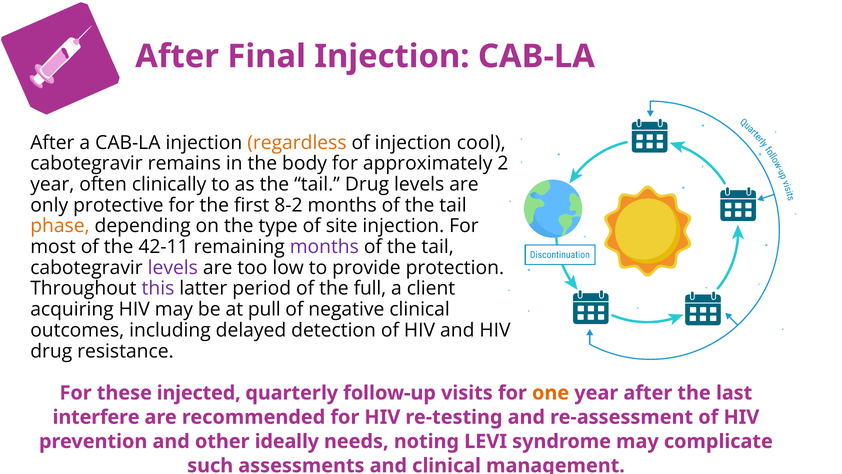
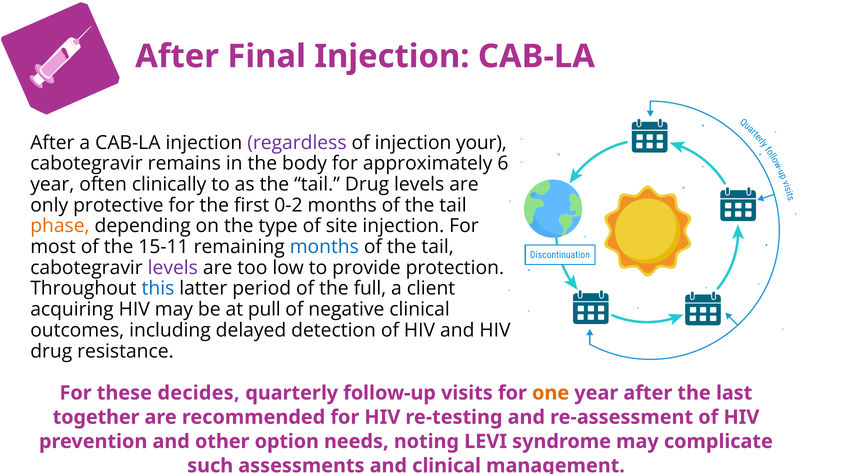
regardless colour: orange -> purple (297, 143)
cool: cool -> your (481, 143)
2: 2 -> 6 (503, 163)
8-2: 8-2 -> 0-2 (288, 205)
42-11: 42-11 -> 15-11 (164, 247)
months colour: purple -> blue (324, 247)
this colour: purple -> blue (158, 288)
injected: injected -> decides (199, 393)
interfere: interfere -> together (96, 417)
ideally: ideally -> option (287, 441)
